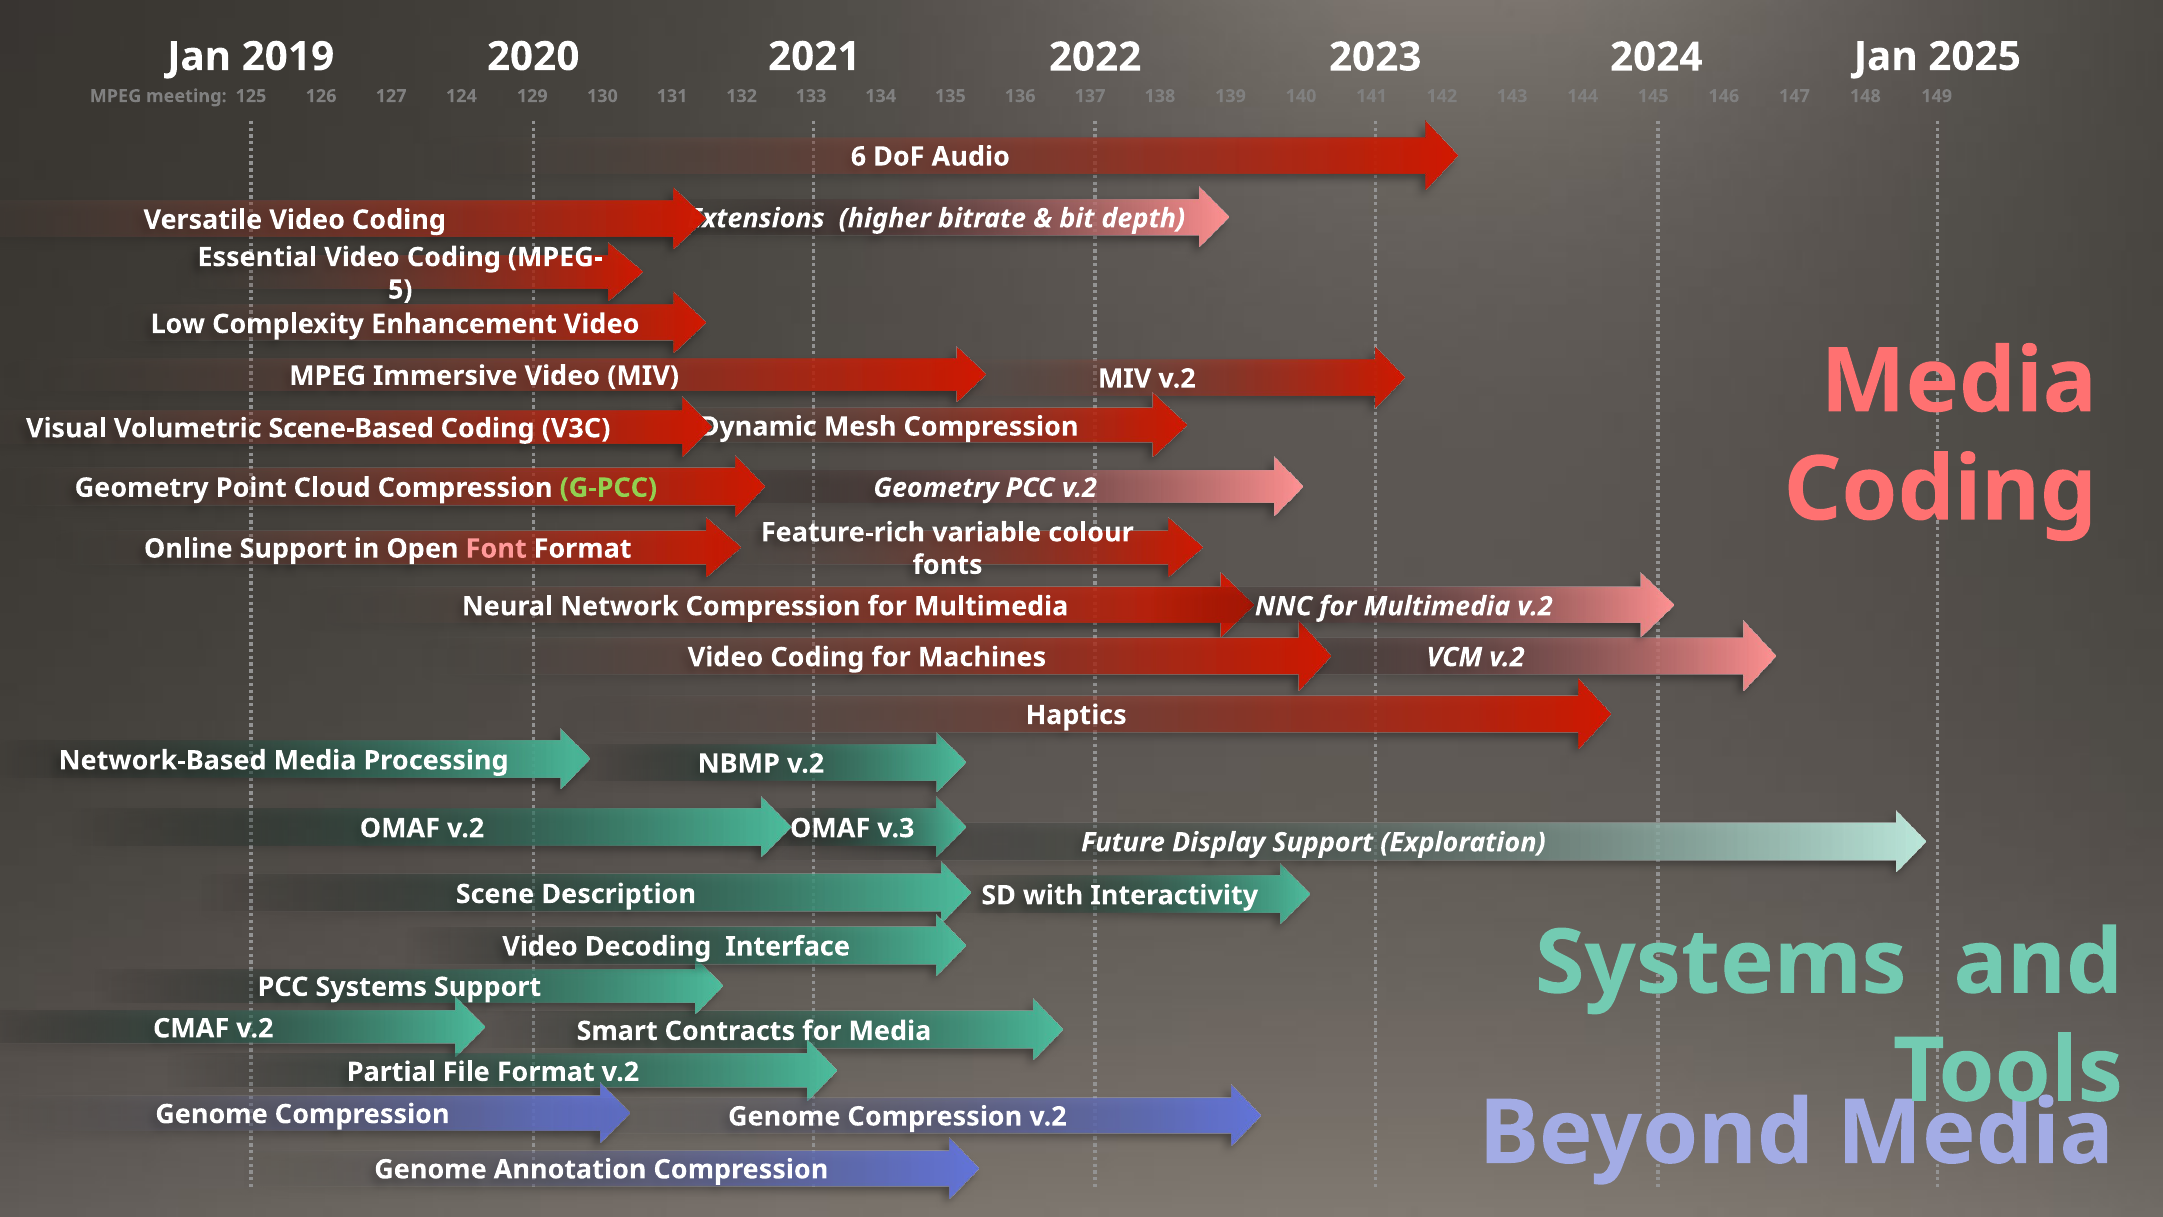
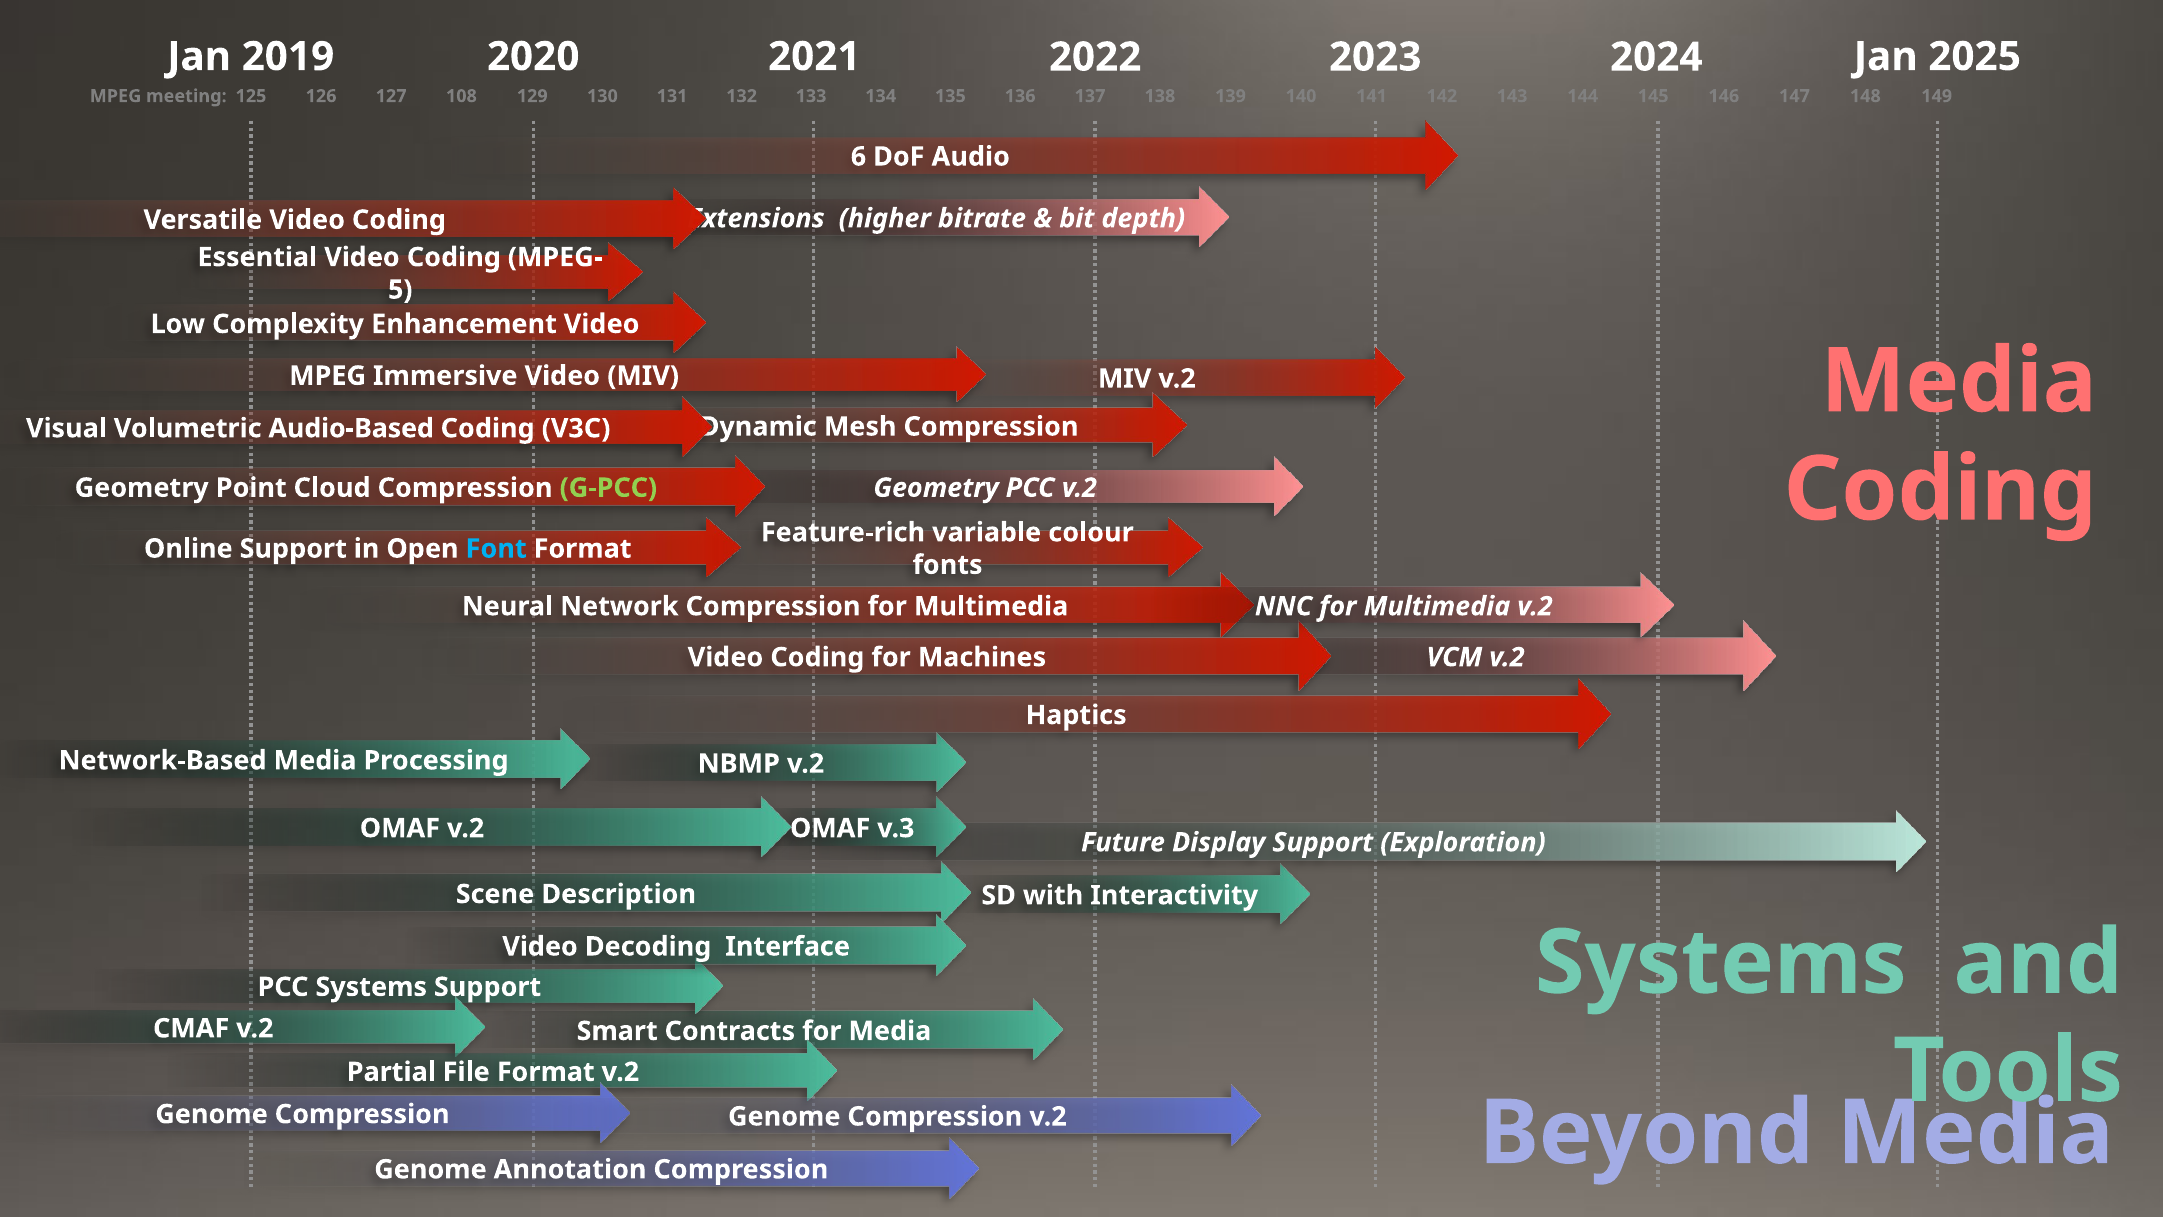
124: 124 -> 108 (461, 96)
Scene-Based: Scene-Based -> Audio-Based (351, 428)
Font colour: pink -> light blue (496, 549)
